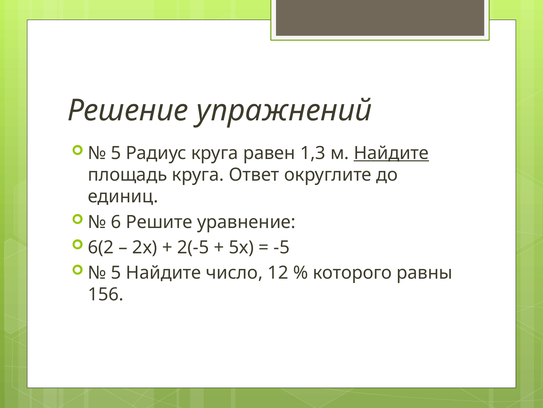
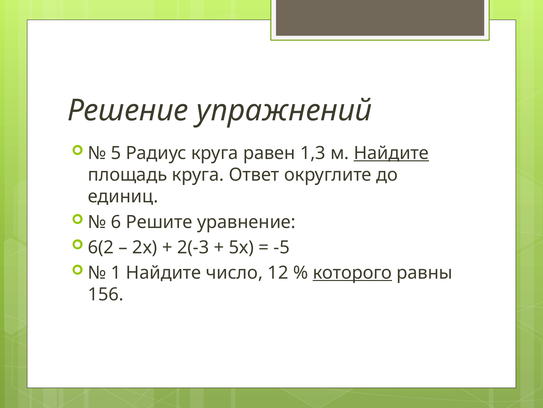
2(-5: 2(-5 -> 2(-3 (193, 247)
5: 5 -> 1 (116, 272)
которого underline: none -> present (352, 272)
